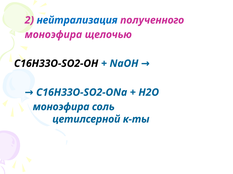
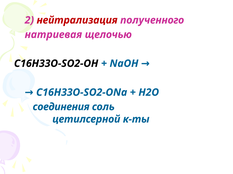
нейтрализация colour: blue -> red (77, 20)
моноэфира: моноэфира -> натриевая (53, 35)
моноэфира: моноэфира -> соединения (61, 107)
